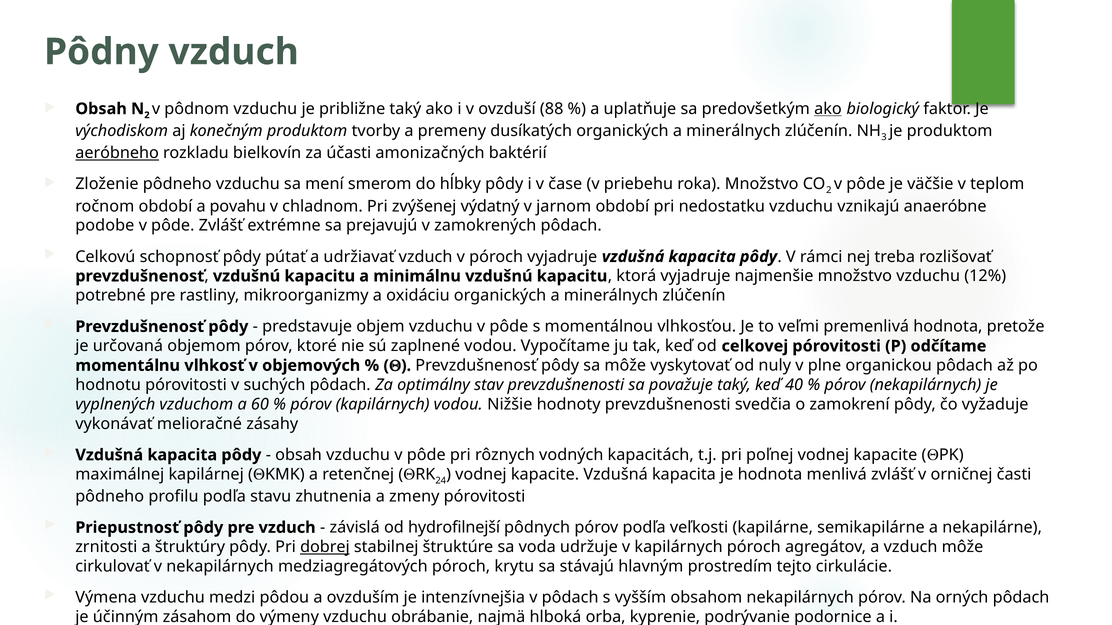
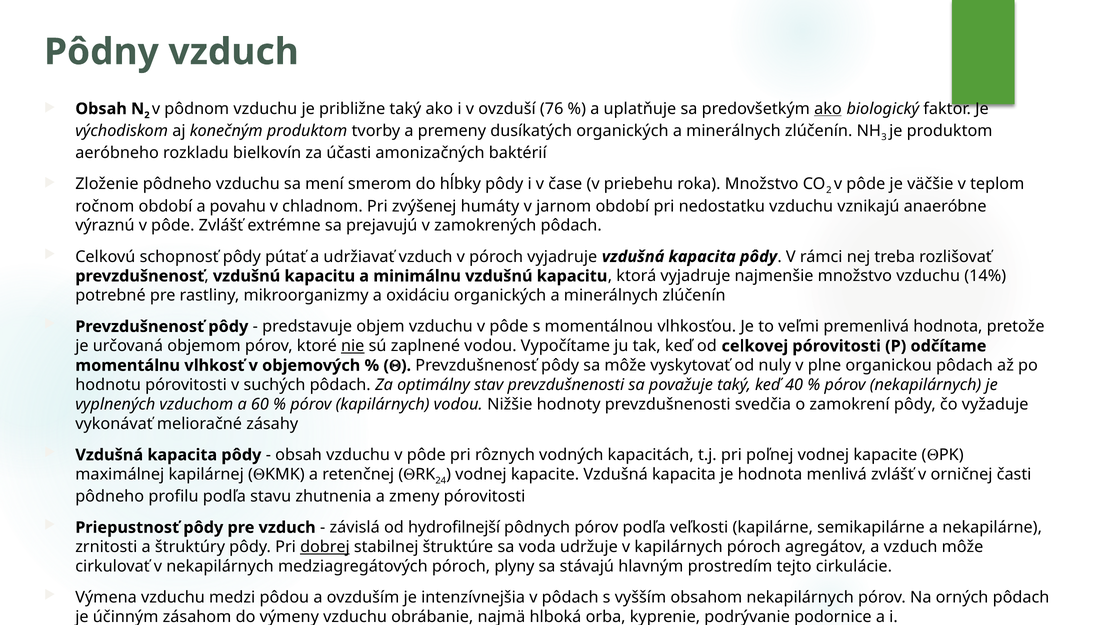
88: 88 -> 76 (552, 109)
aeróbneho underline: present -> none (117, 153)
výdatný: výdatný -> humáty (490, 206)
podobe: podobe -> výraznú (105, 226)
12%: 12% -> 14% (985, 276)
nie underline: none -> present (353, 346)
krytu: krytu -> plyny (514, 567)
